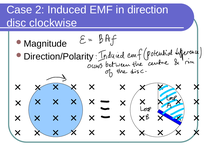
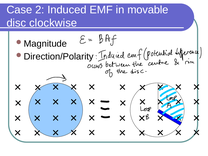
direction: direction -> movable (148, 10)
